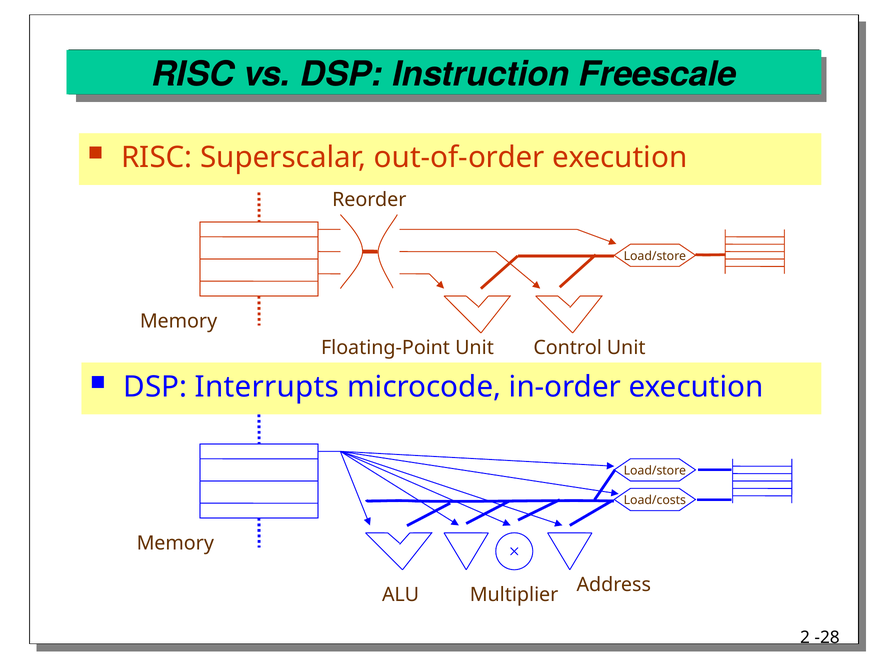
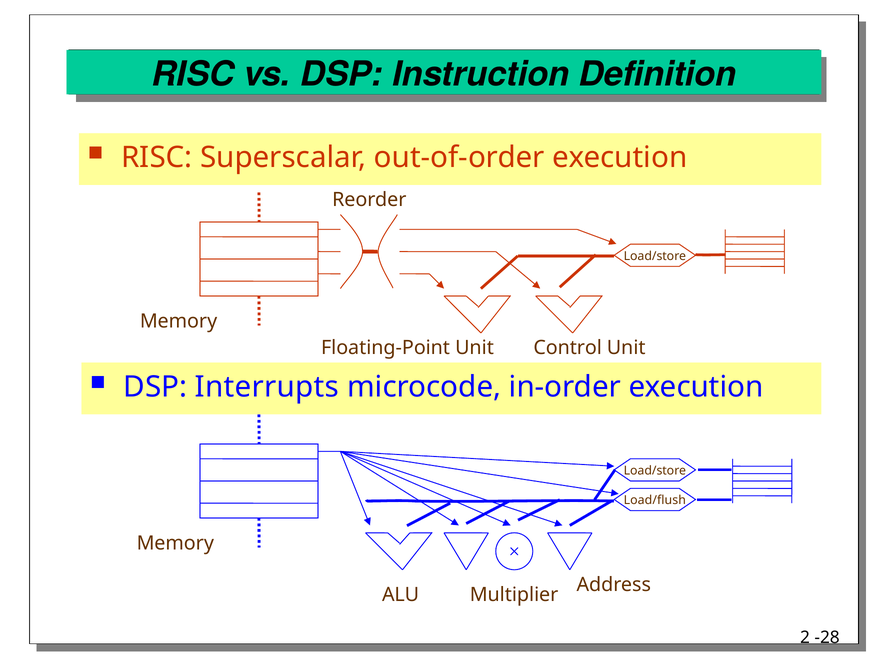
Freescale: Freescale -> Definition (658, 75)
Load/costs: Load/costs -> Load/flush (655, 500)
